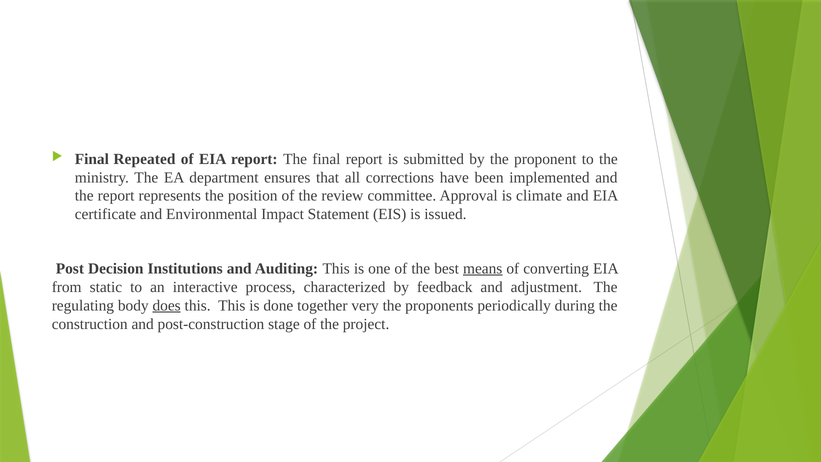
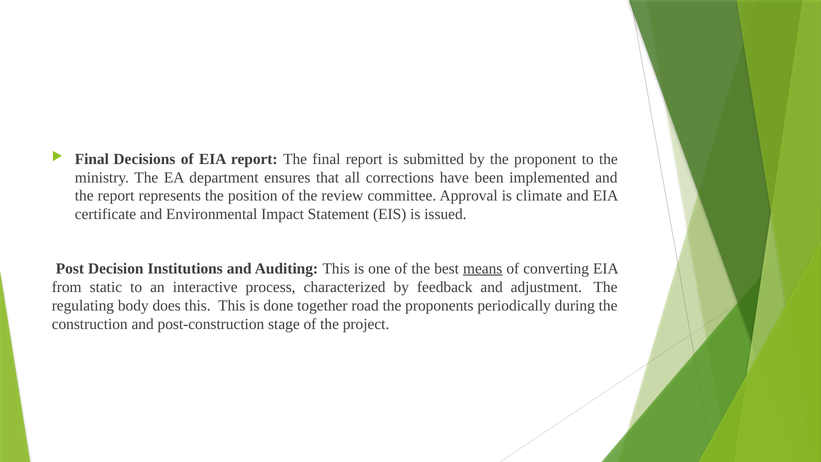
Repeated: Repeated -> Decisions (144, 159)
does underline: present -> none (167, 305)
very: very -> road (365, 305)
